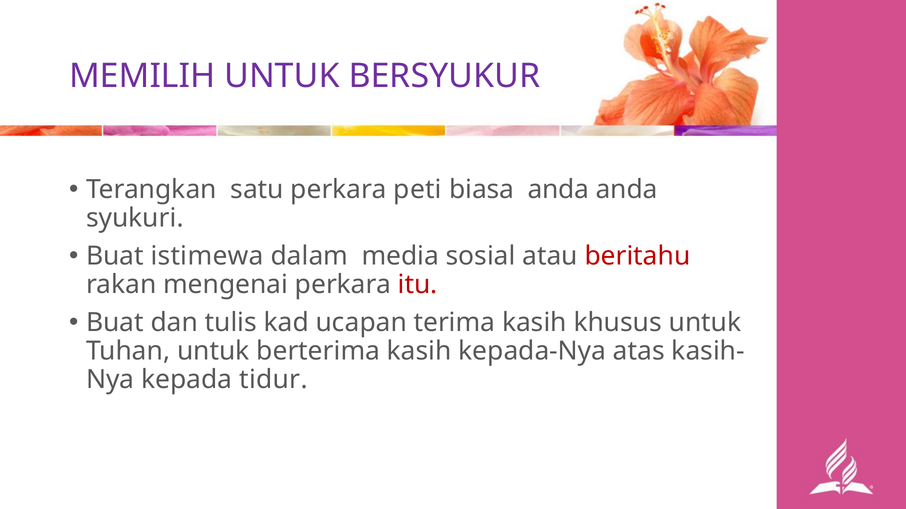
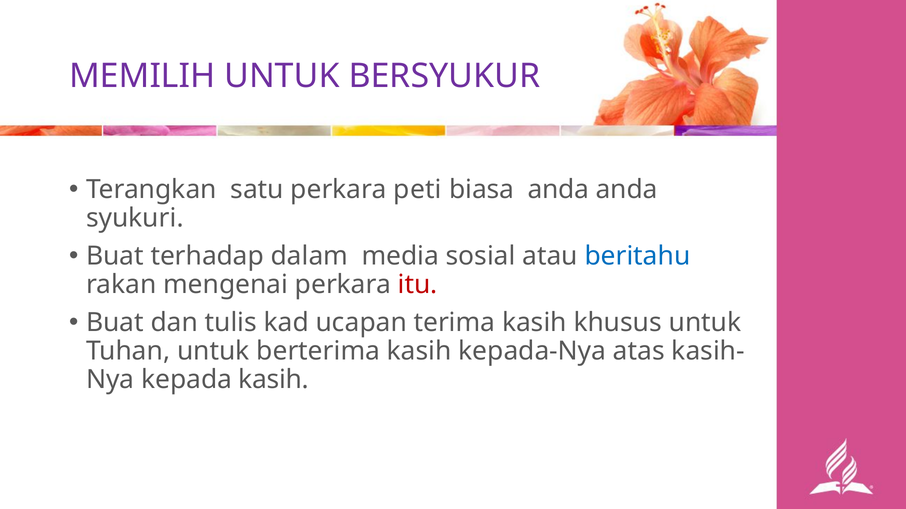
istimewa: istimewa -> terhadap (207, 256)
beritahu colour: red -> blue (637, 256)
kepada tidur: tidur -> kasih (274, 380)
